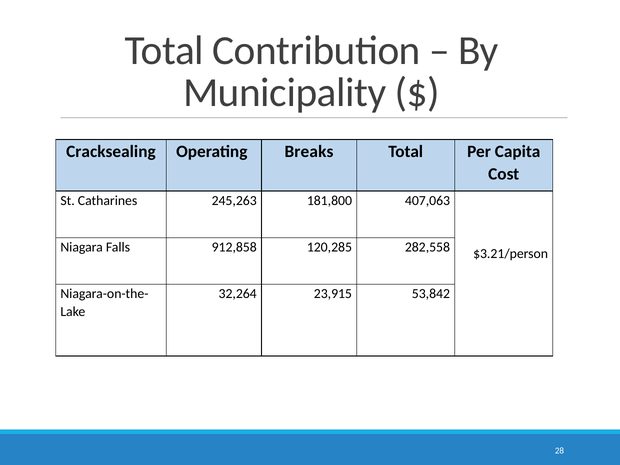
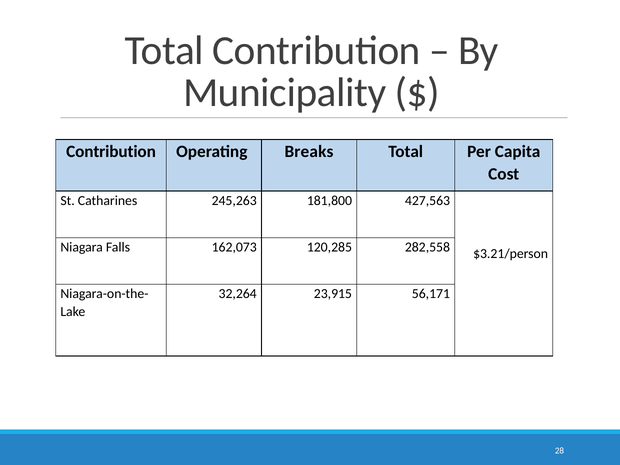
Cracksealing: Cracksealing -> Contribution (111, 152)
407,063: 407,063 -> 427,563 (427, 201)
912,858: 912,858 -> 162,073 (234, 247)
53,842: 53,842 -> 56,171 (431, 294)
